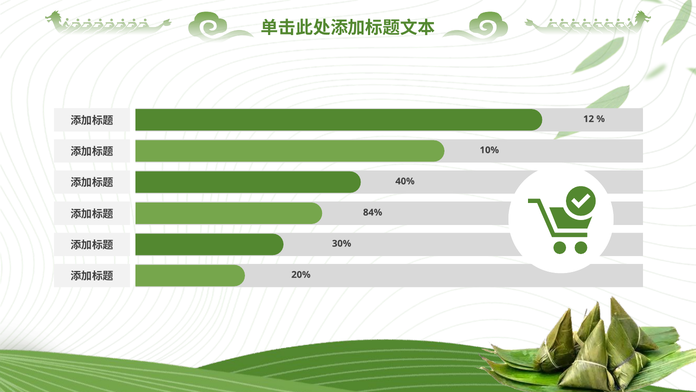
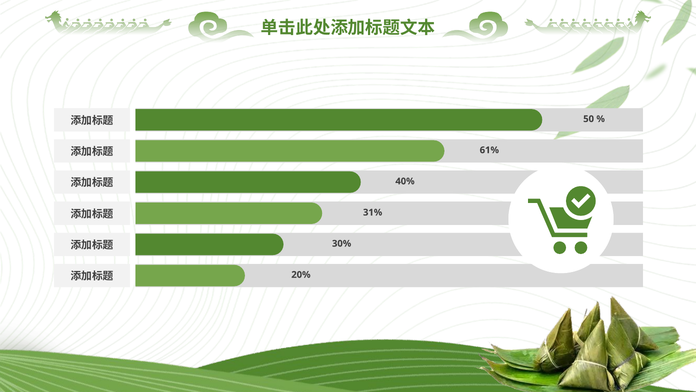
12: 12 -> 50 (589, 119)
10%: 10% -> 61% (489, 150)
84%: 84% -> 31% (373, 212)
